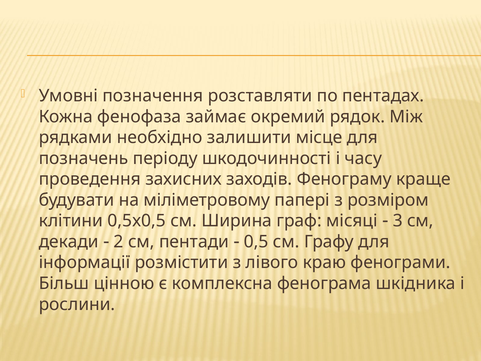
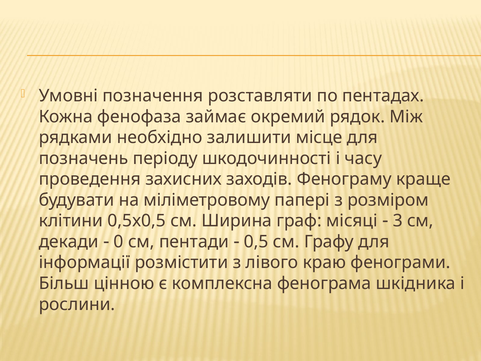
2: 2 -> 0 (119, 242)
